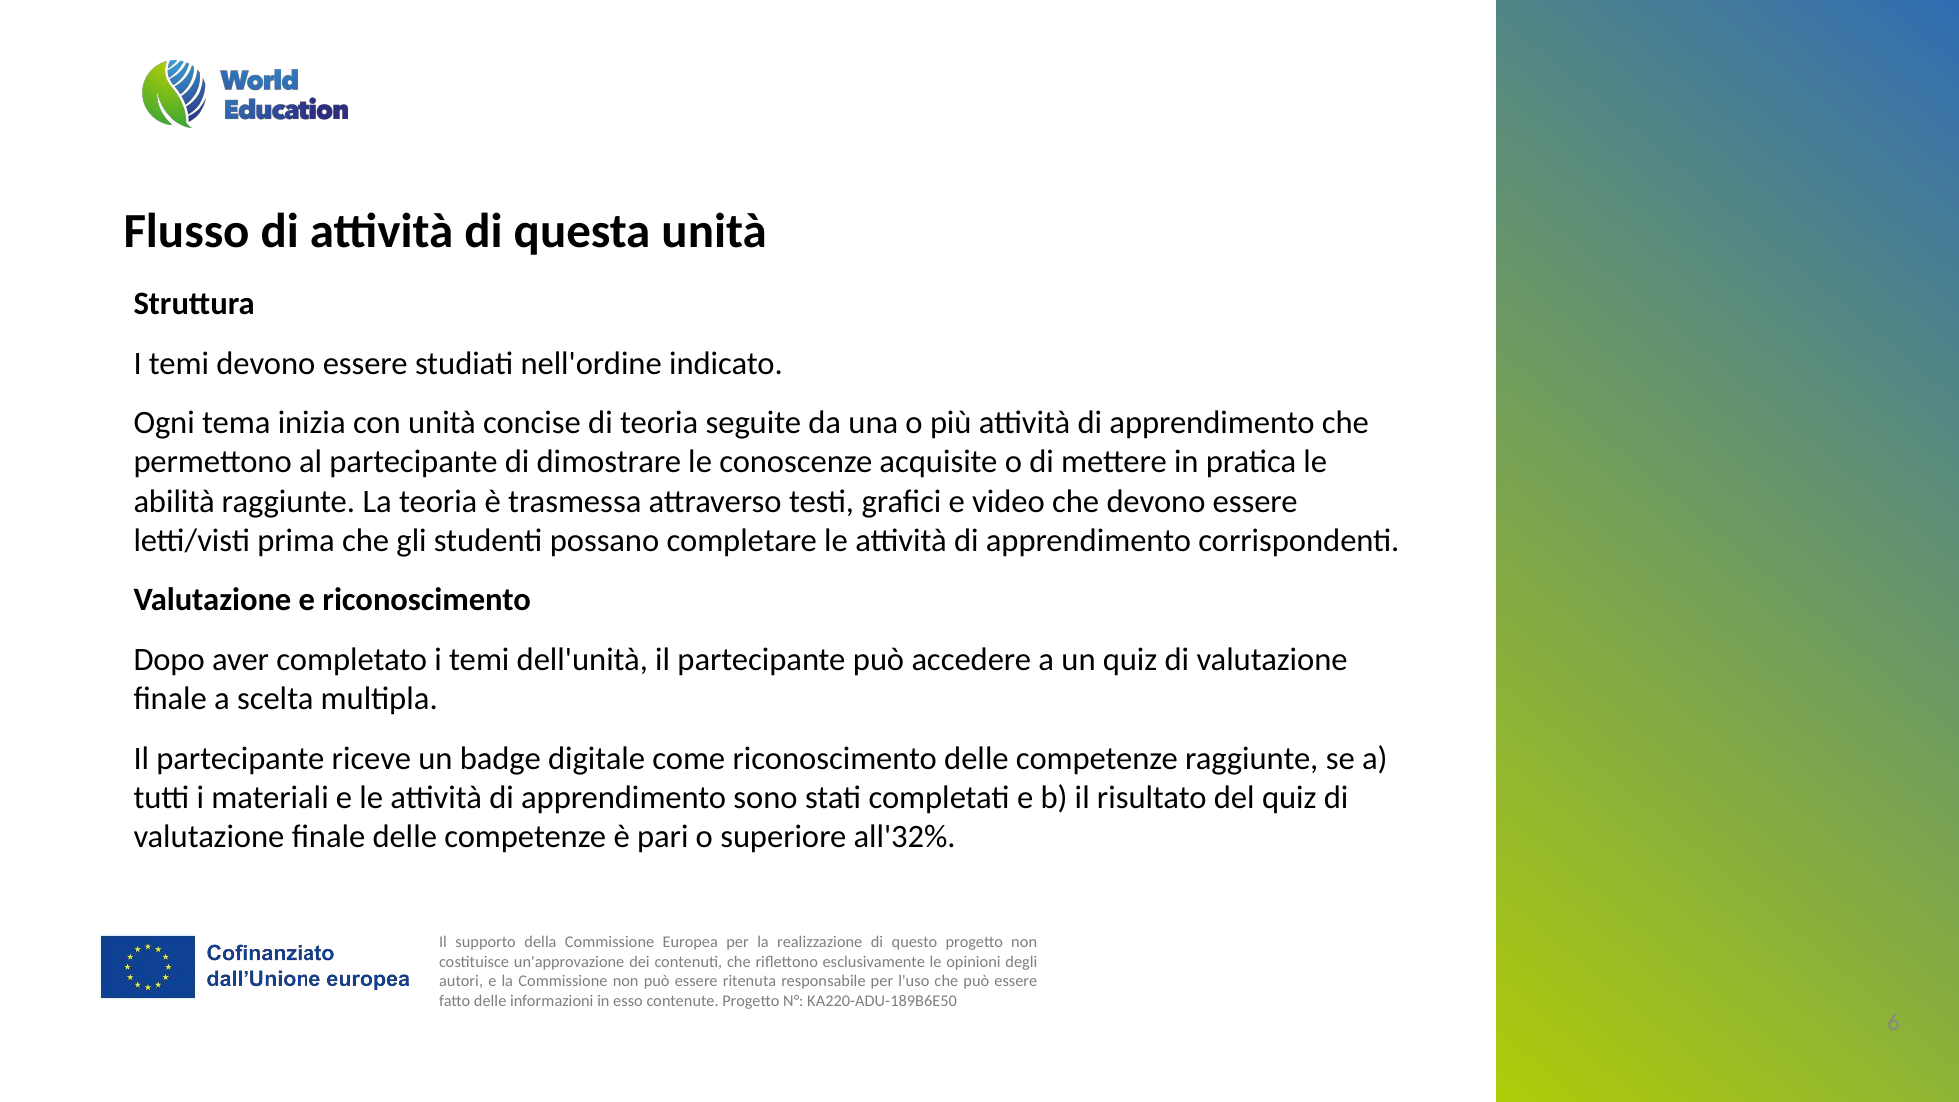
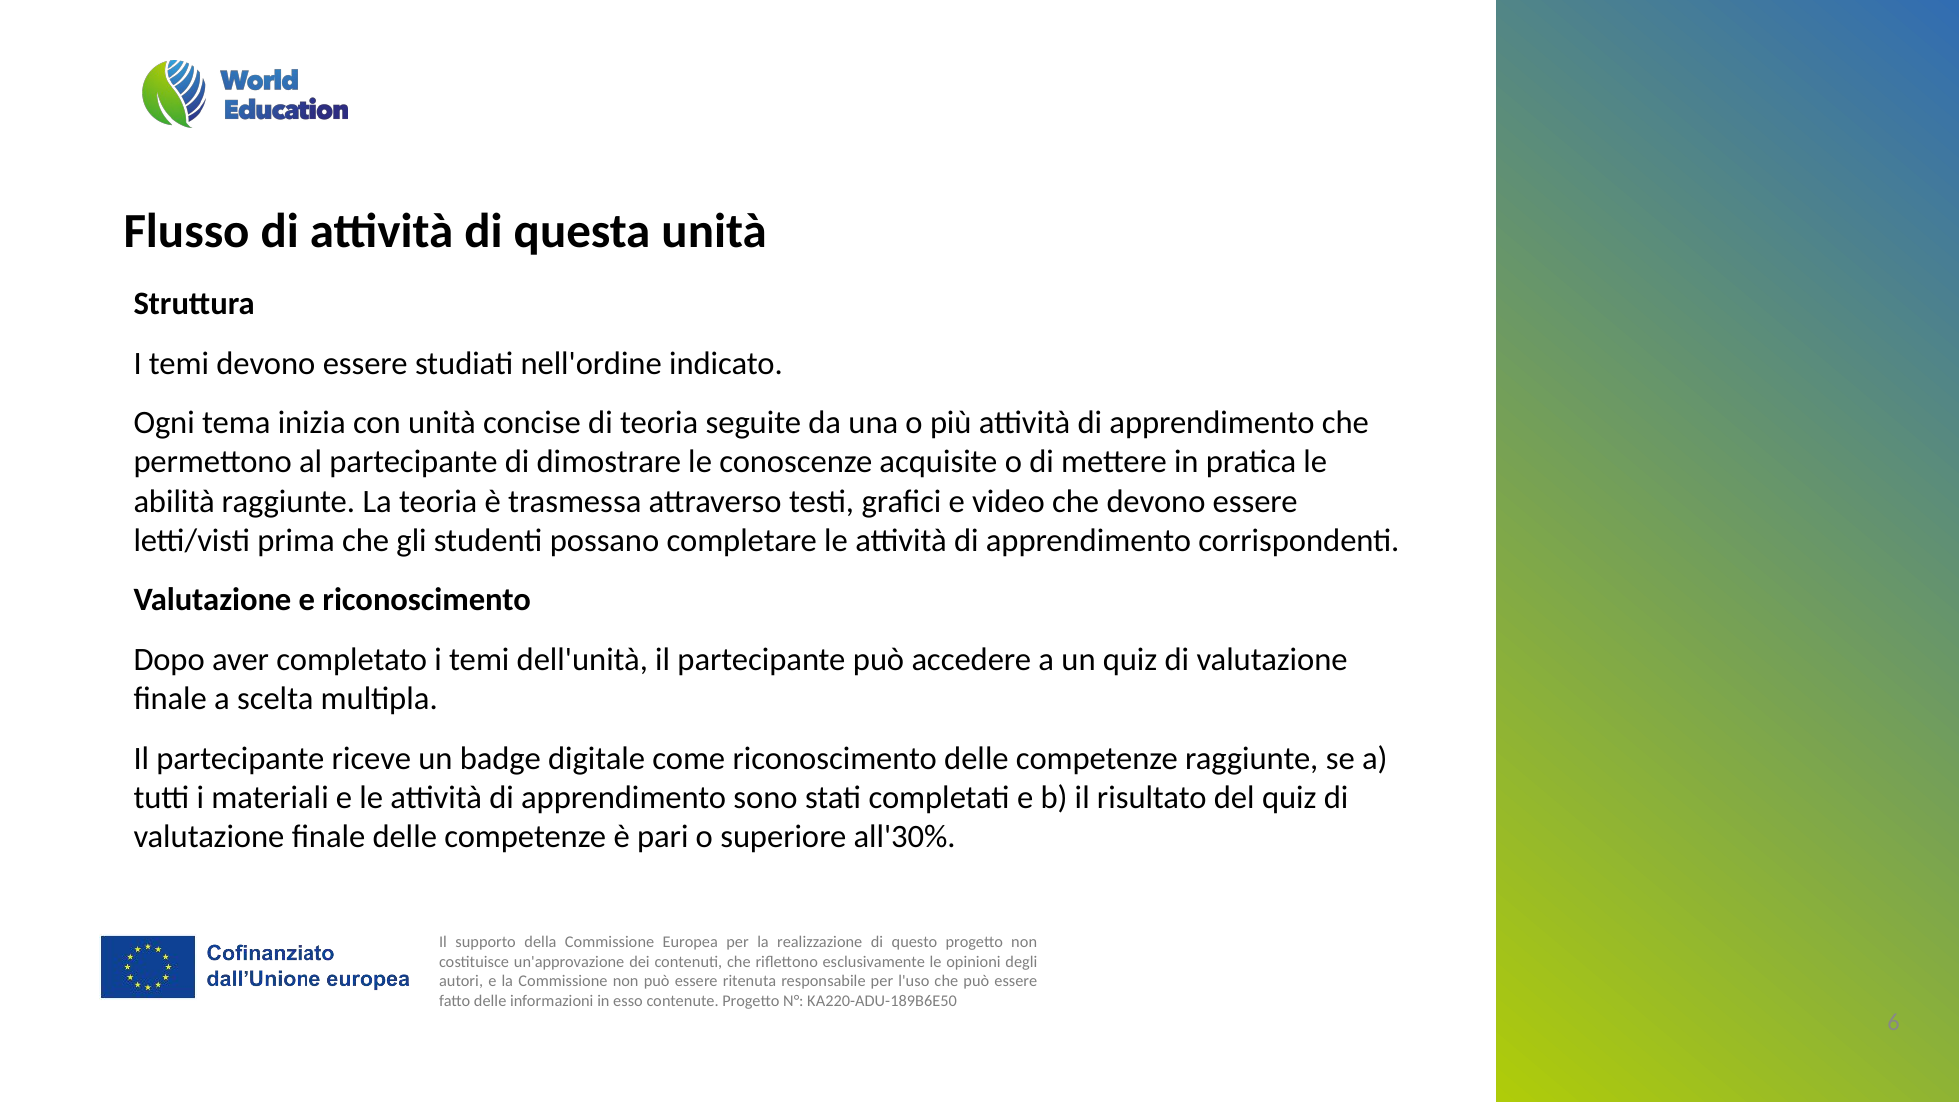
all'32%: all'32% -> all'30% (905, 837)
